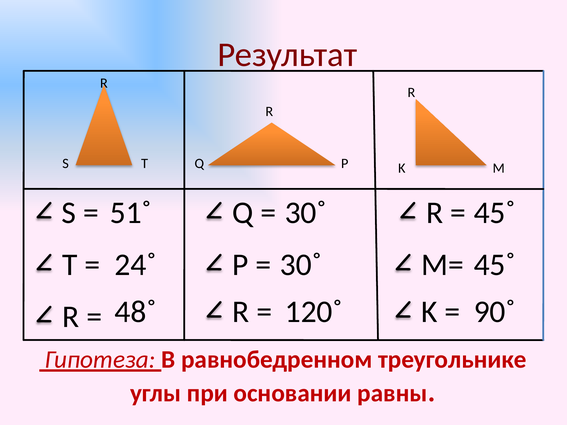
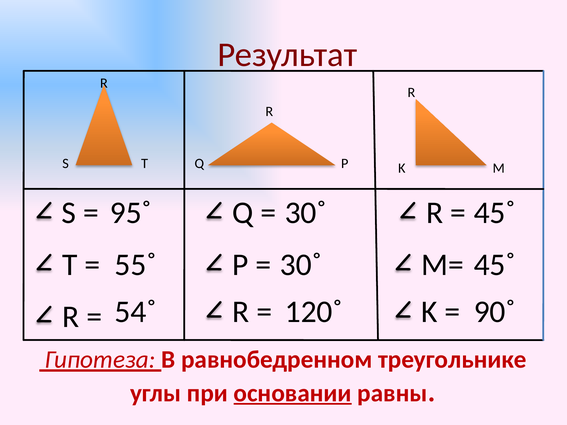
51˚: 51˚ -> 95˚ (131, 213)
24˚: 24˚ -> 55˚ (135, 265)
48˚: 48˚ -> 54˚ (135, 312)
основании underline: none -> present (293, 393)
